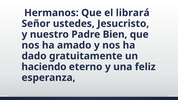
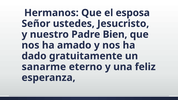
librará: librará -> esposa (133, 13)
haciendo: haciendo -> sanarme (44, 67)
